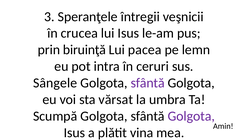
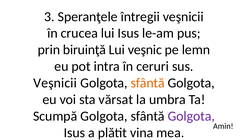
pacea: pacea -> veşnic (145, 50)
Sângele: Sângele -> Veşnicii (55, 83)
sfântă colour: purple -> orange (148, 83)
